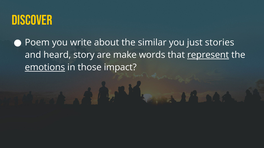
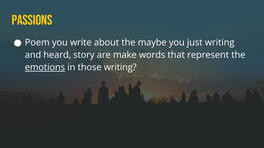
Discover: Discover -> Passions (32, 20)
similar: similar -> maybe (152, 43)
just stories: stories -> writing (220, 43)
represent underline: present -> none (208, 55)
those impact: impact -> writing (120, 68)
